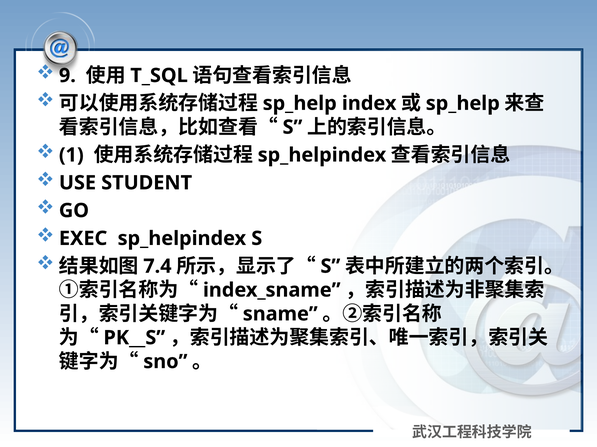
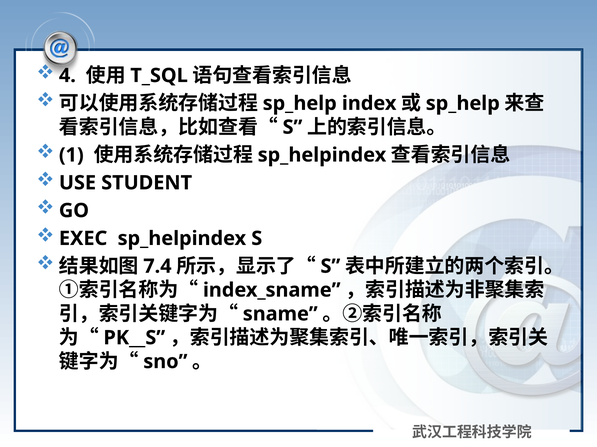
9: 9 -> 4 (67, 76)
